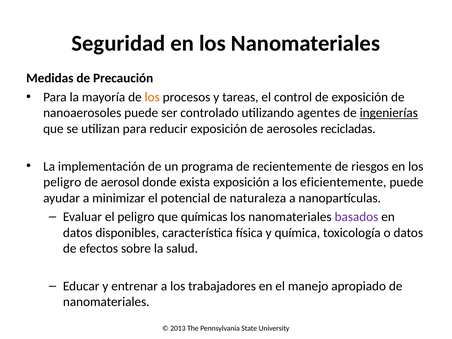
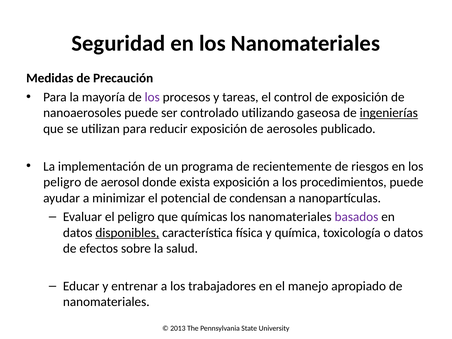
los colour: orange -> purple (152, 97)
agentes: agentes -> gaseosa (319, 113)
recicladas: recicladas -> publicado (348, 129)
eficientemente: eficientemente -> procedimientos (343, 182)
naturaleza: naturaleza -> condensan (258, 198)
disponibles underline: none -> present (127, 233)
